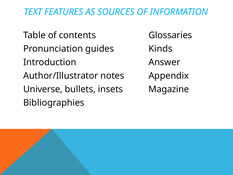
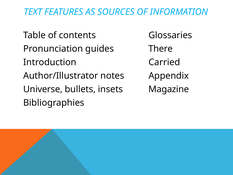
Kinds: Kinds -> There (161, 49)
Answer: Answer -> Carried (164, 62)
